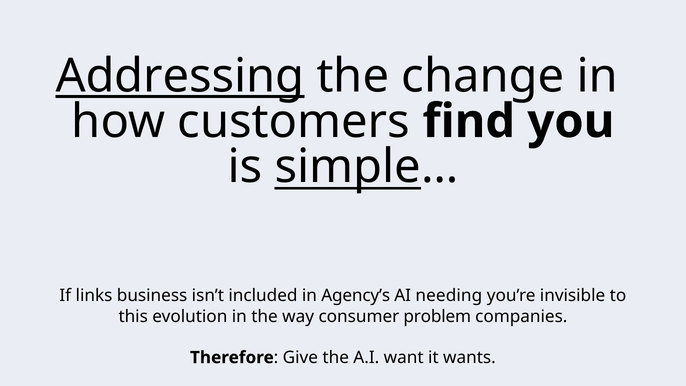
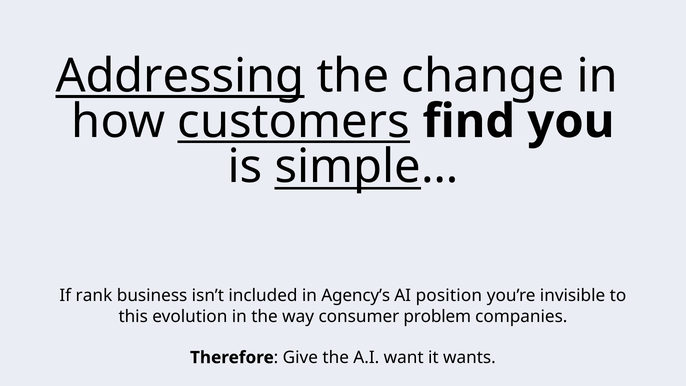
customers underline: none -> present (294, 121)
links: links -> rank (94, 296)
needing: needing -> position (449, 296)
